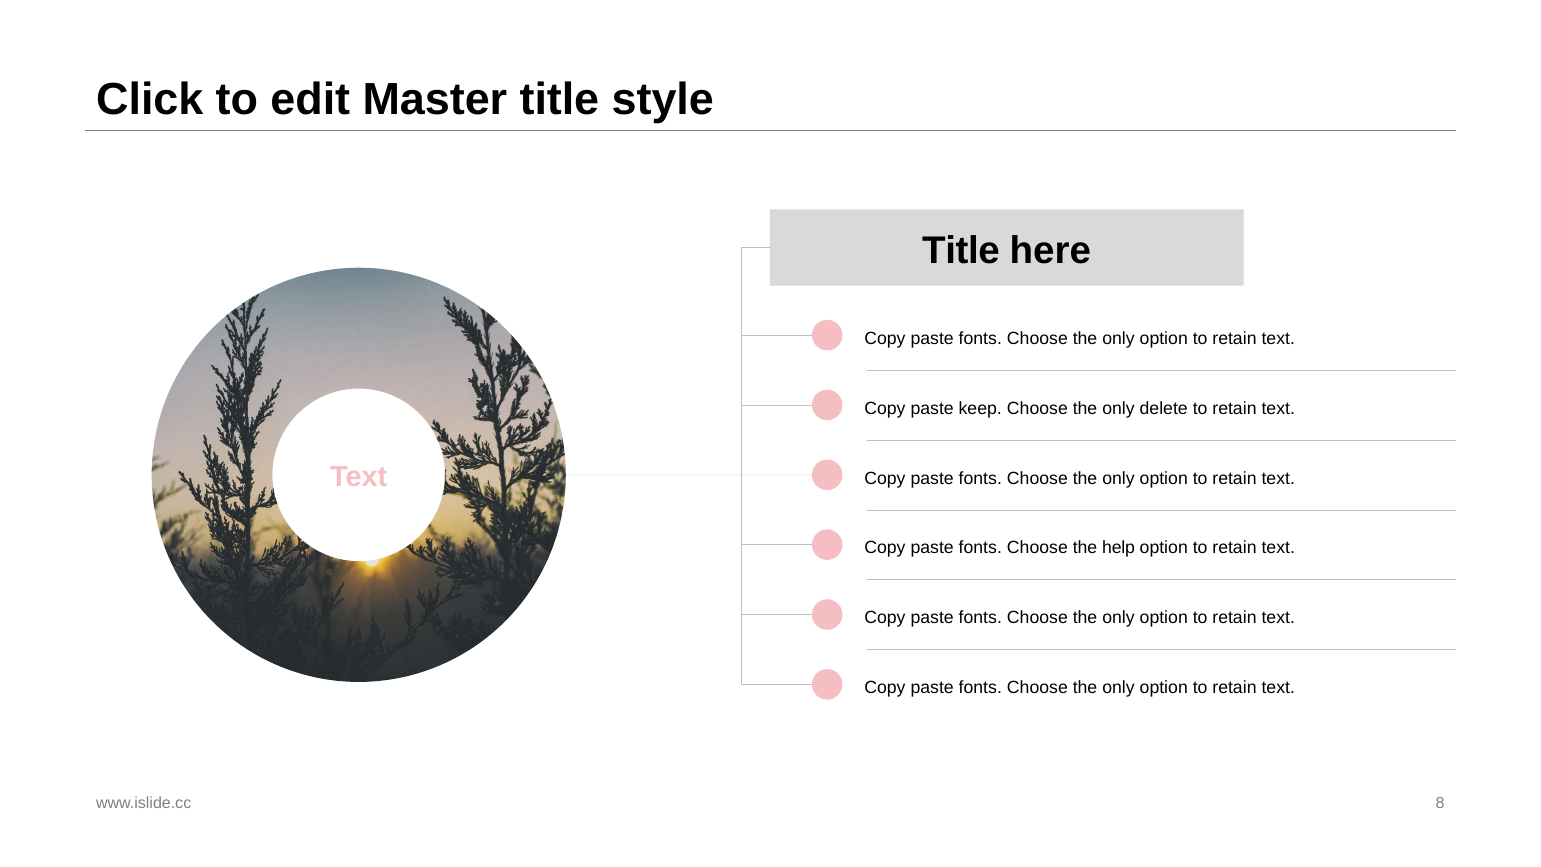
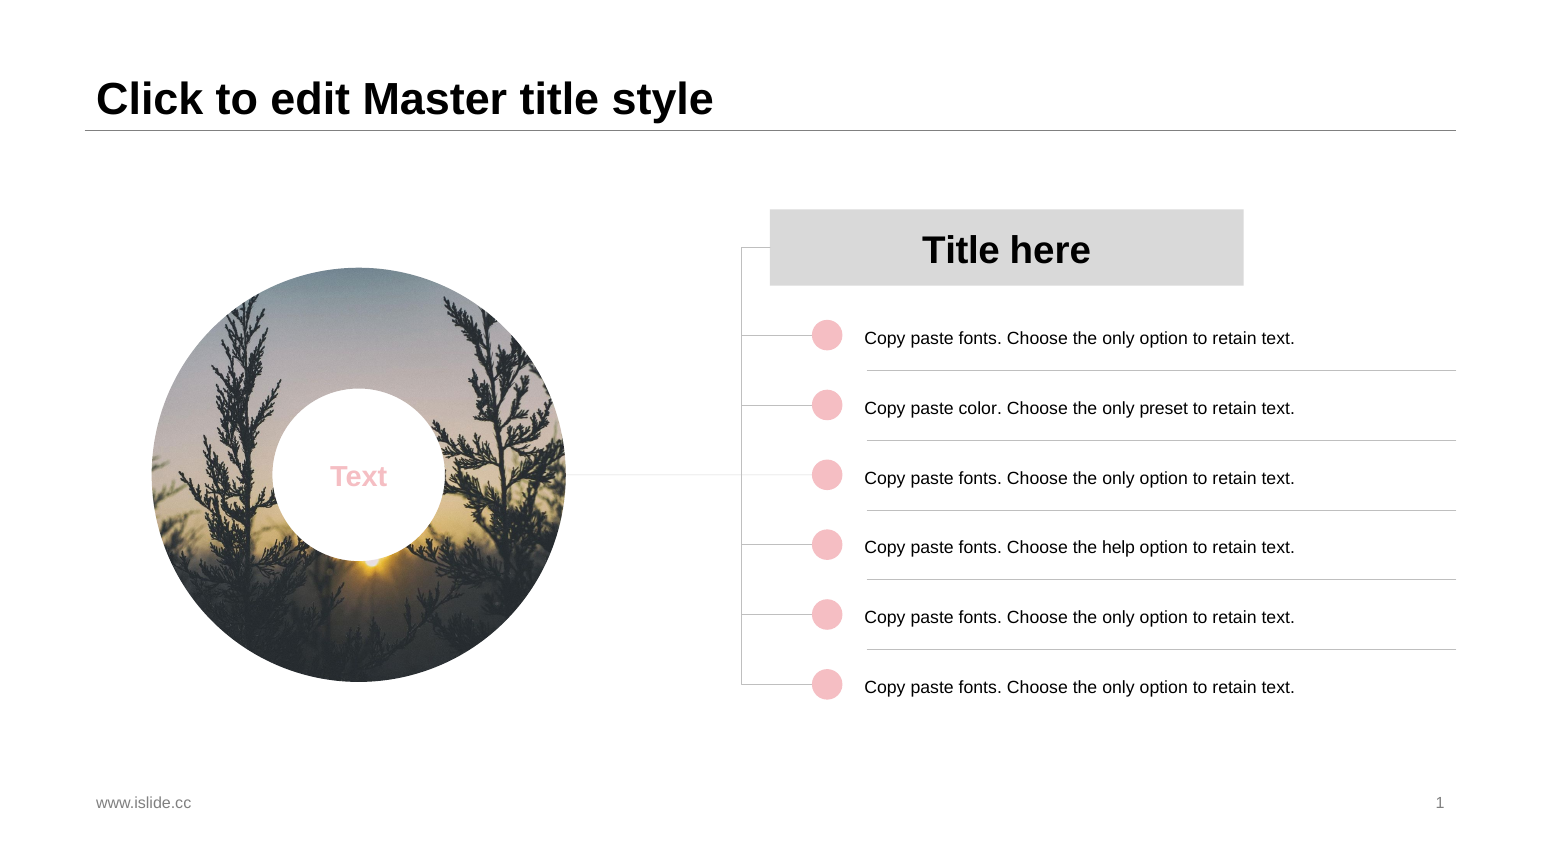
keep: keep -> color (980, 408)
delete: delete -> preset (1164, 408)
8: 8 -> 1 (1440, 803)
